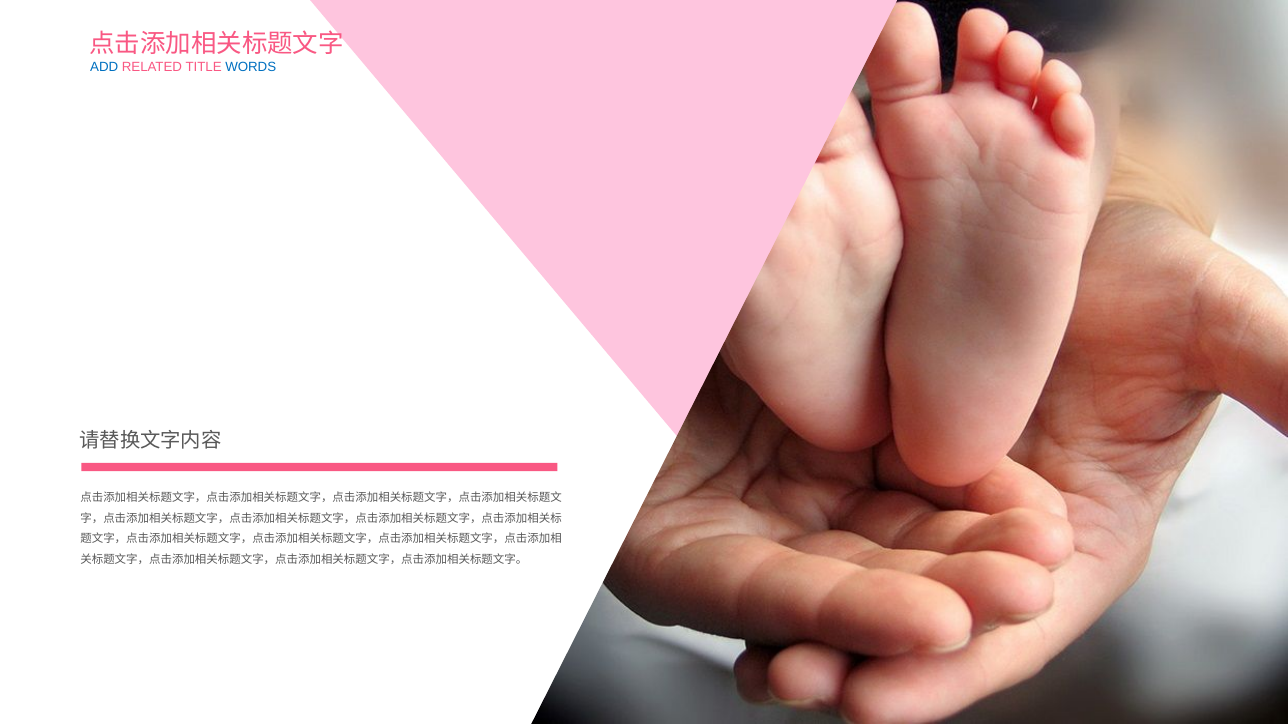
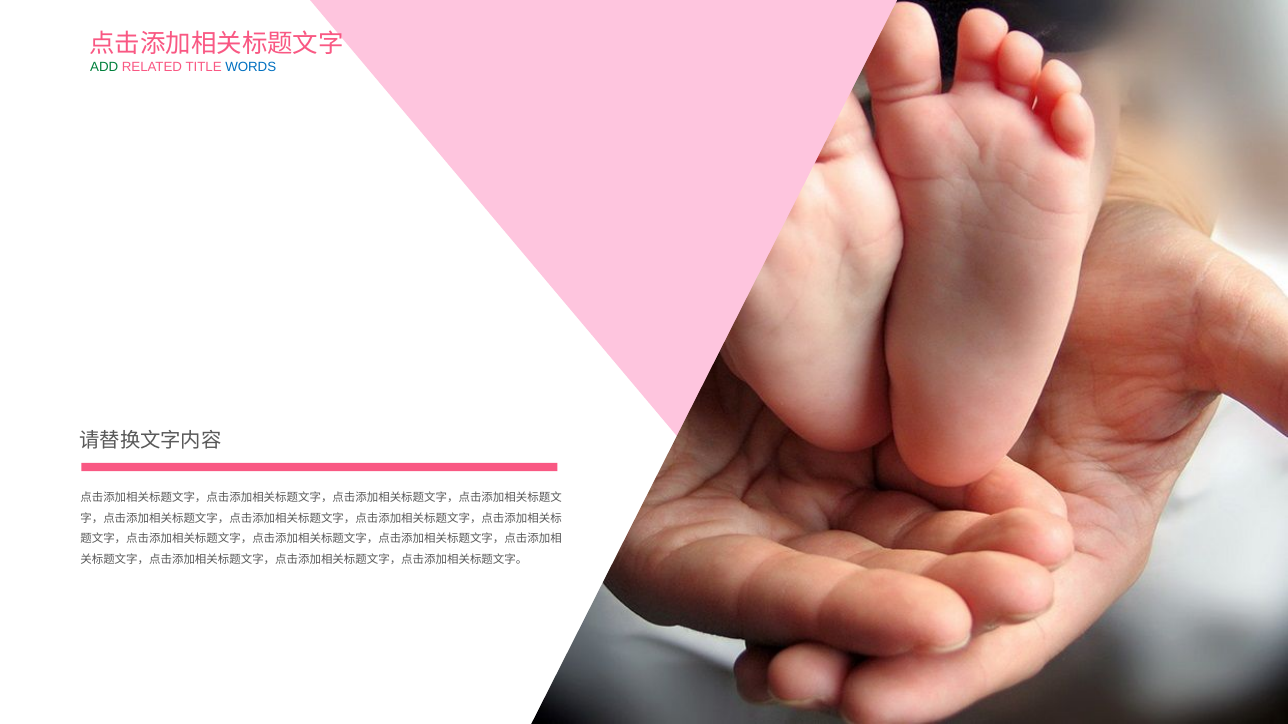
ADD colour: blue -> green (104, 68)
